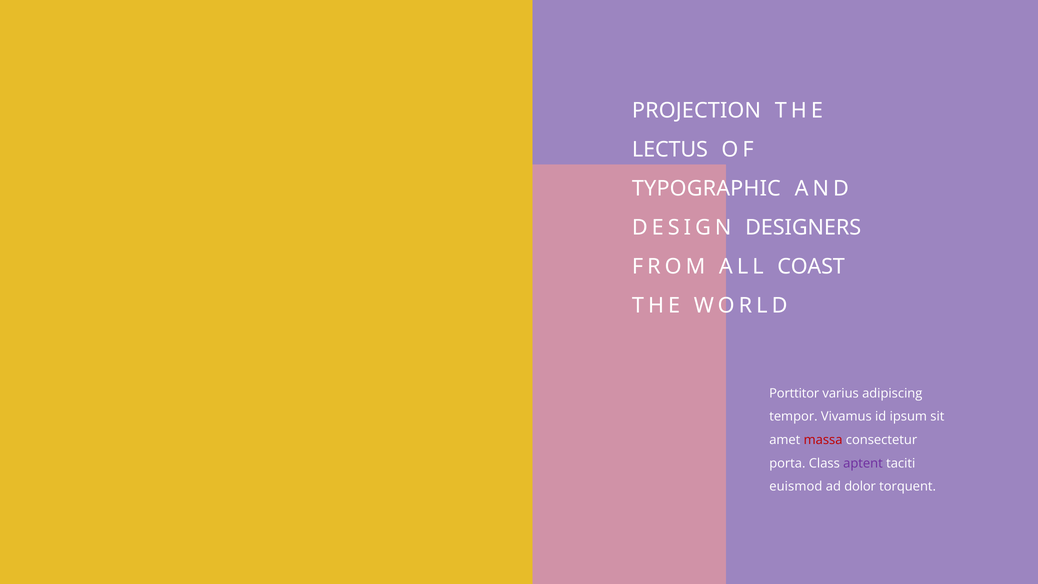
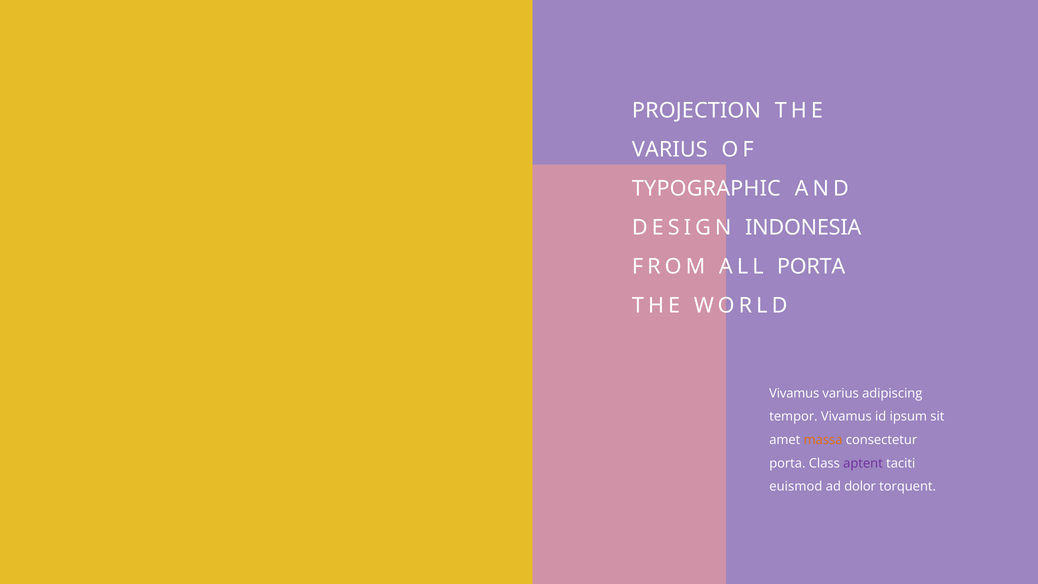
LECTUS: LECTUS -> VARIUS (670, 150)
DESIGNERS: DESIGNERS -> INDONESIA (803, 228)
ALL COAST: COAST -> PORTA (811, 266)
Porttitor: Porttitor -> Vivamus (794, 393)
massa colour: red -> orange (823, 440)
